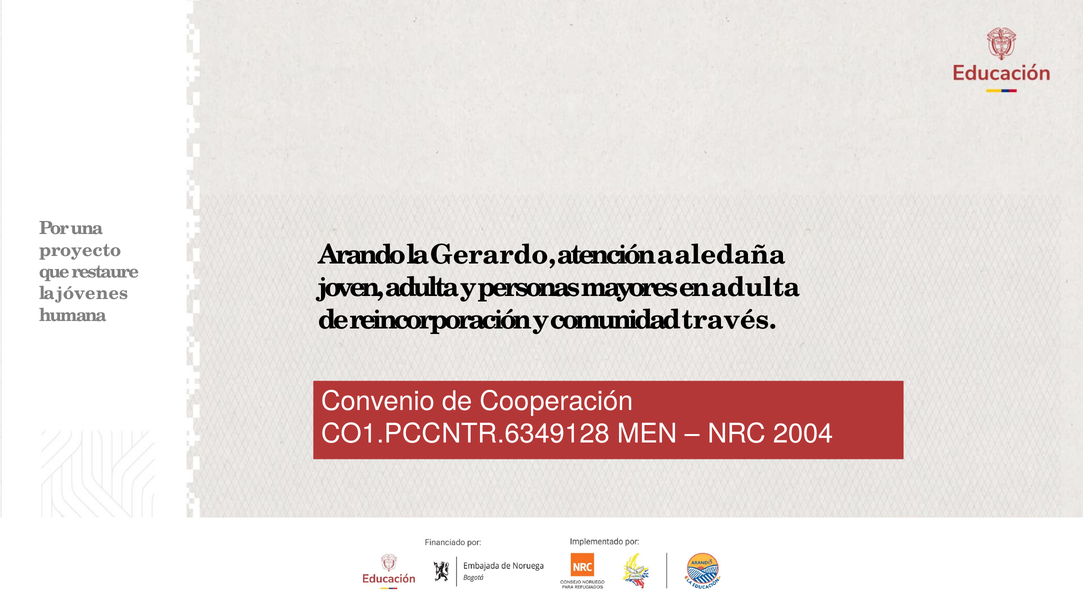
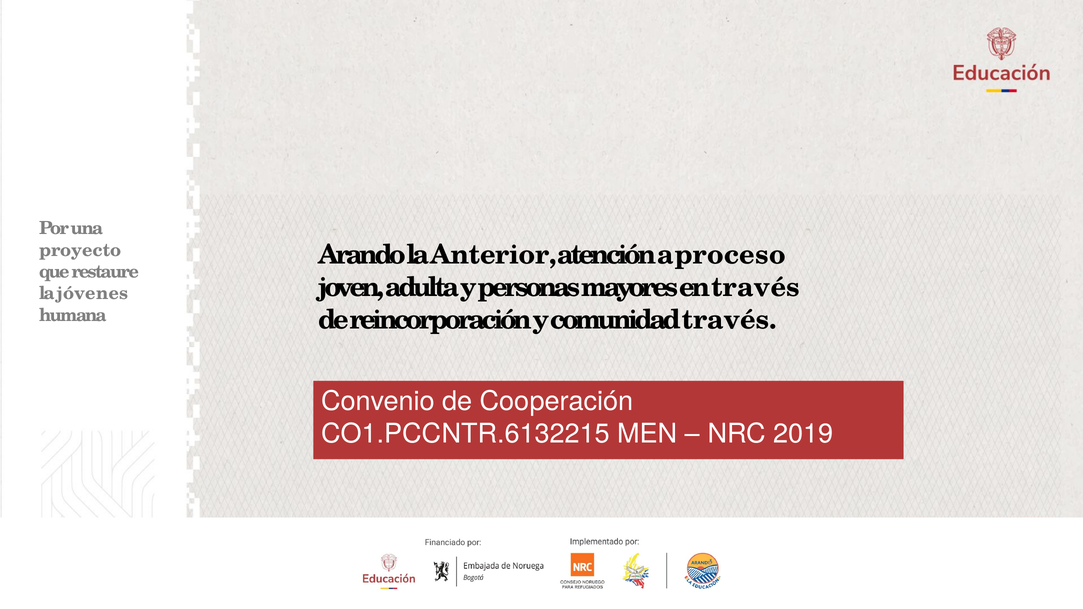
Gerardo: Gerardo -> Anterior (493, 255)
aledaña: aledaña -> proceso (730, 255)
en adulta: adulta -> través (755, 287)
CO1.PCCNTR.6349128: CO1.PCCNTR.6349128 -> CO1.PCCNTR.6132215 (466, 434)
2004: 2004 -> 2019 (803, 434)
